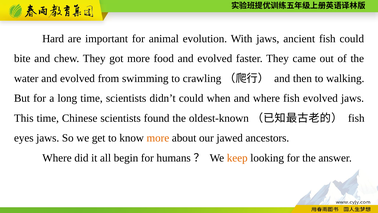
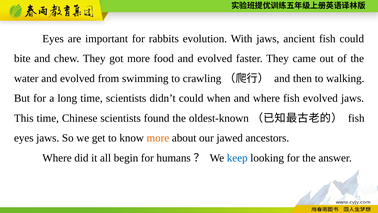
Hard: Hard -> Eyes (53, 39)
animal: animal -> rabbits (164, 39)
keep colour: orange -> blue (237, 158)
